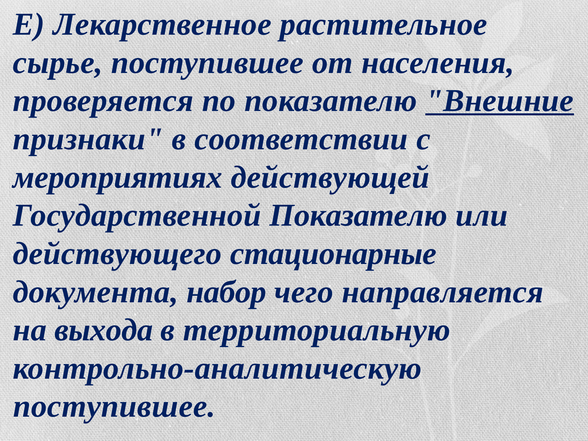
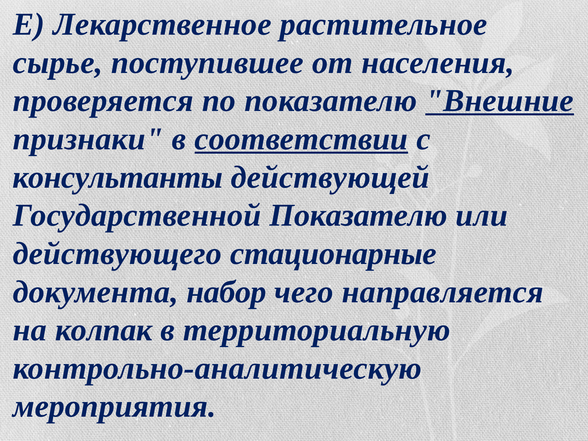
соответствии underline: none -> present (301, 139)
мероприятиях: мероприятиях -> консультанты (118, 177)
выхода: выхода -> колпак (104, 330)
поступившее: поступившее -> мероприятия (114, 406)
